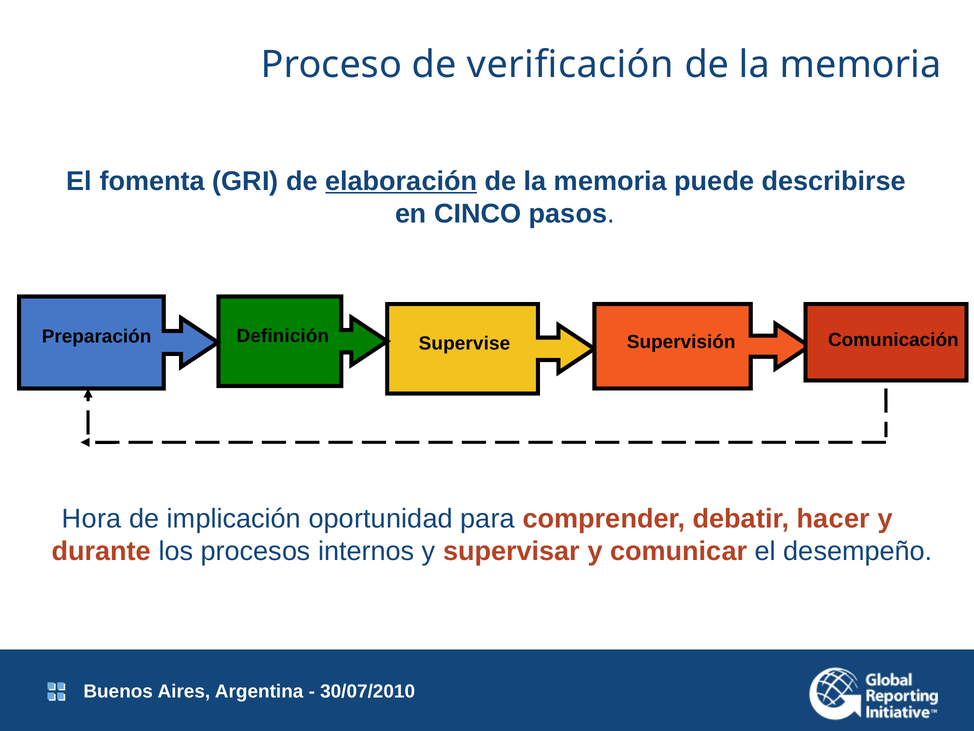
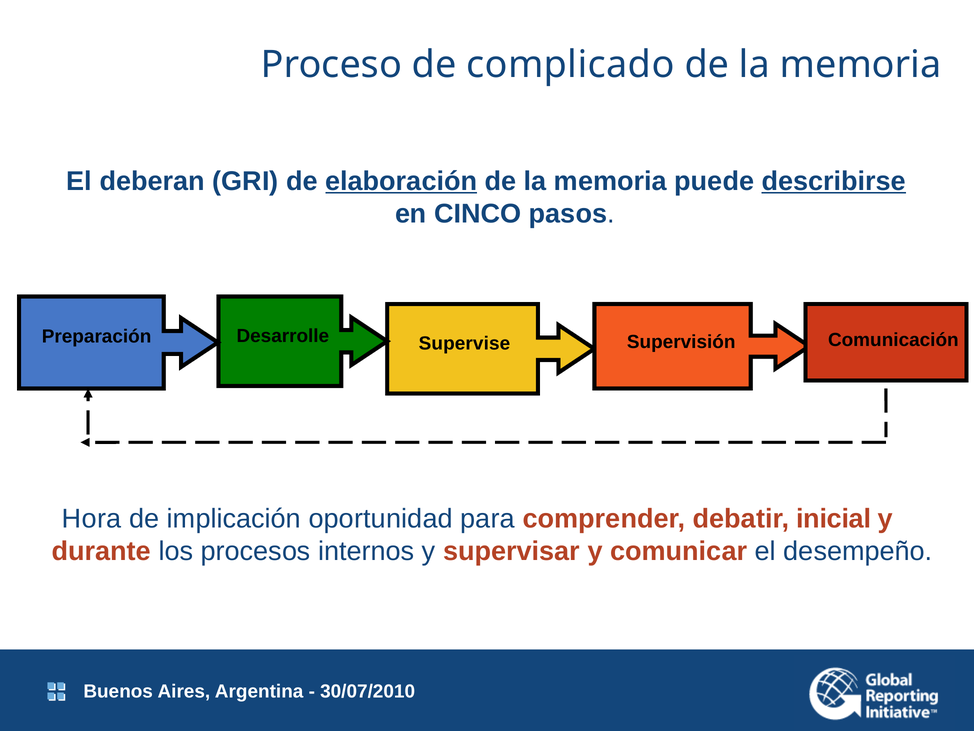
verificación: verificación -> complicado (570, 65)
fomenta: fomenta -> deberan (152, 181)
describirse underline: none -> present (834, 181)
Definición: Definición -> Desarrolle (283, 336)
hacer: hacer -> inicial (834, 519)
